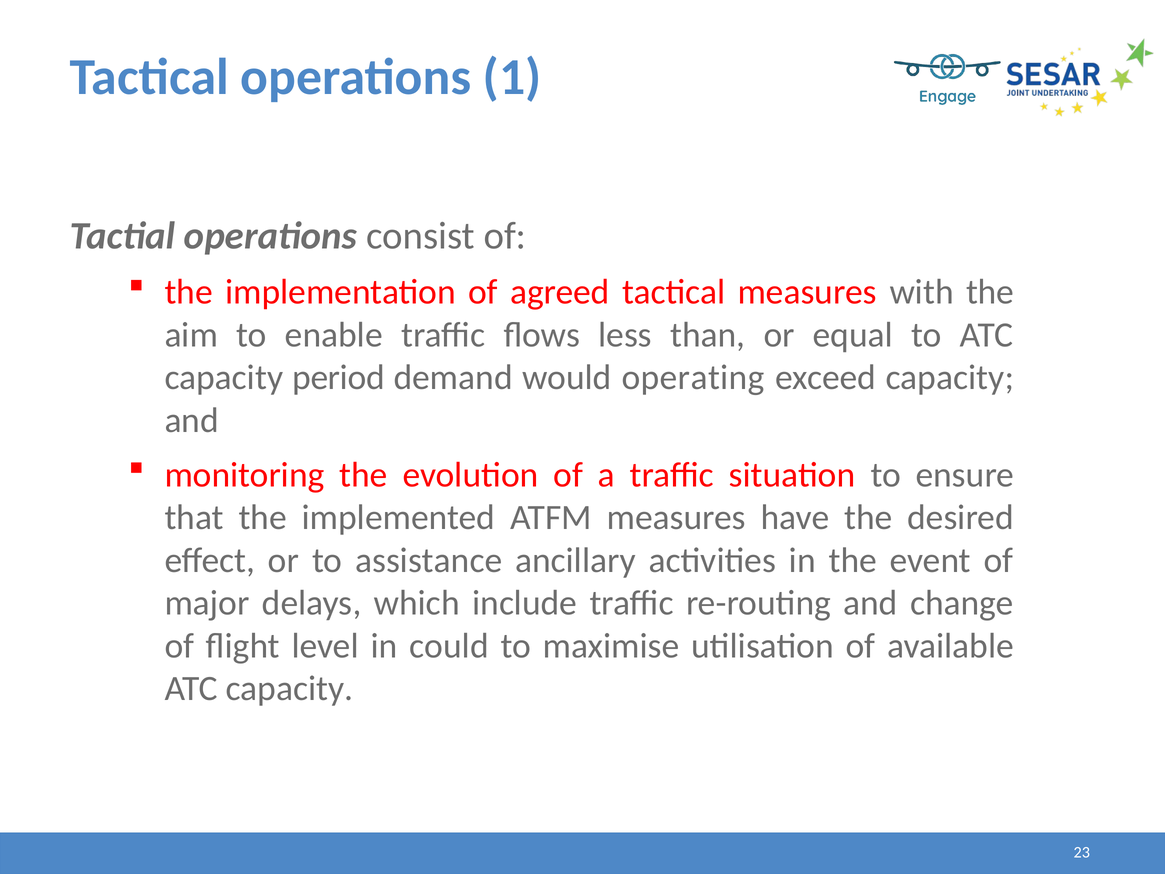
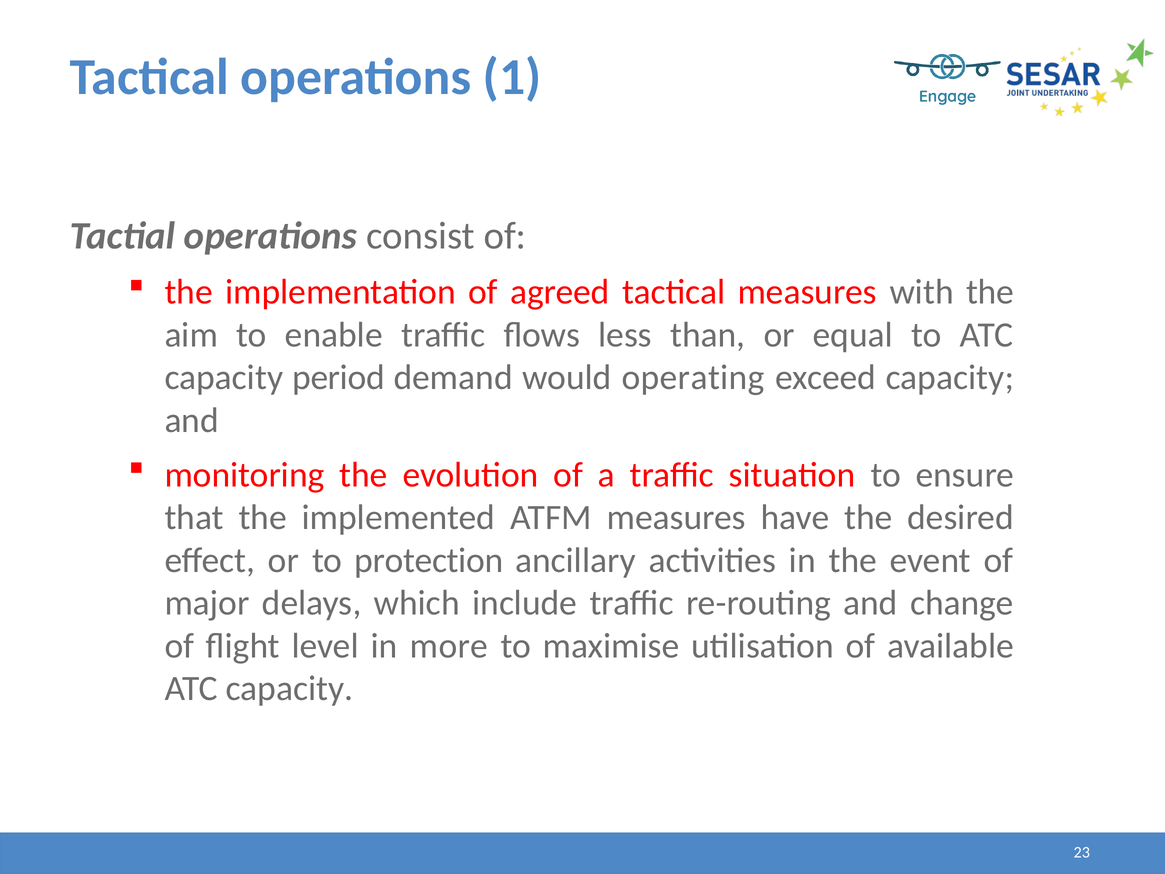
assistance: assistance -> protection (429, 560)
could: could -> more (449, 646)
